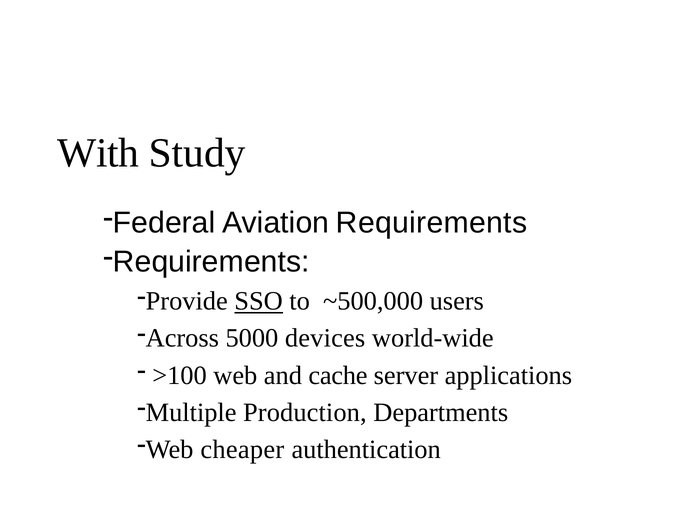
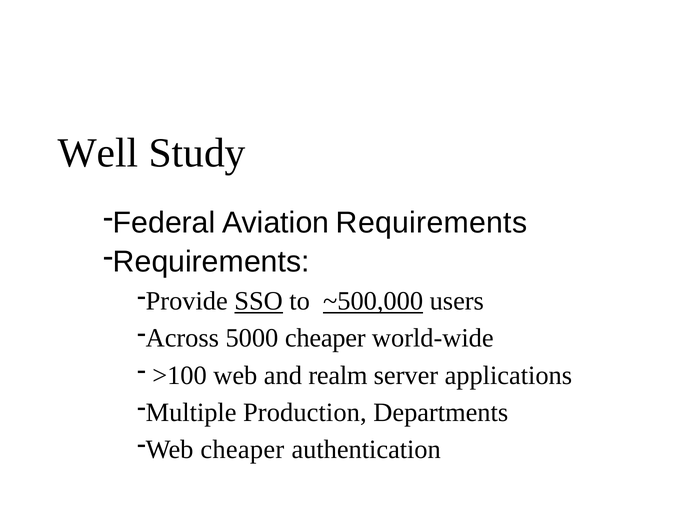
With: With -> Well (98, 153)
~500,000 underline: none -> present (373, 301)
5000 devices: devices -> cheaper (325, 338)
cache: cache -> realm (338, 375)
